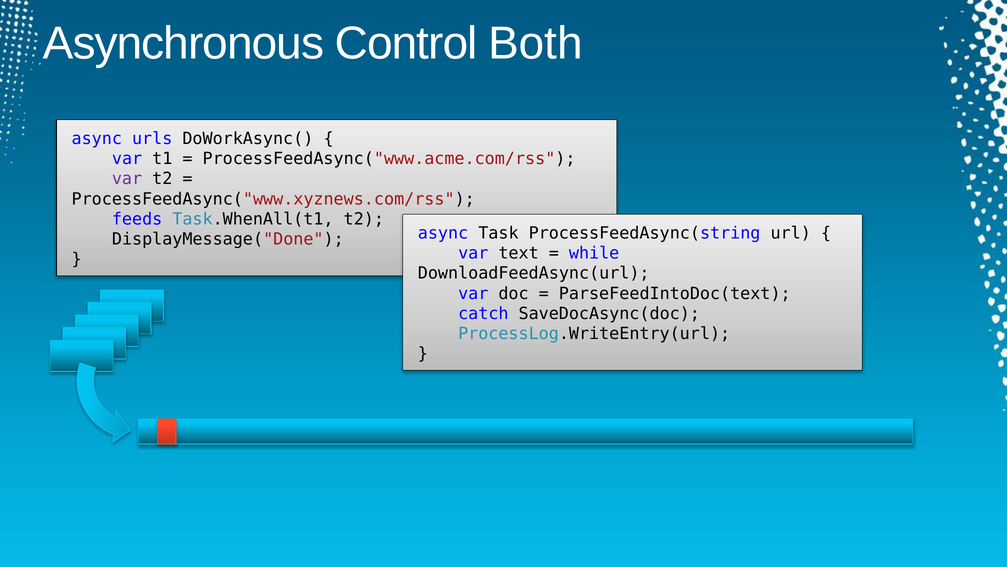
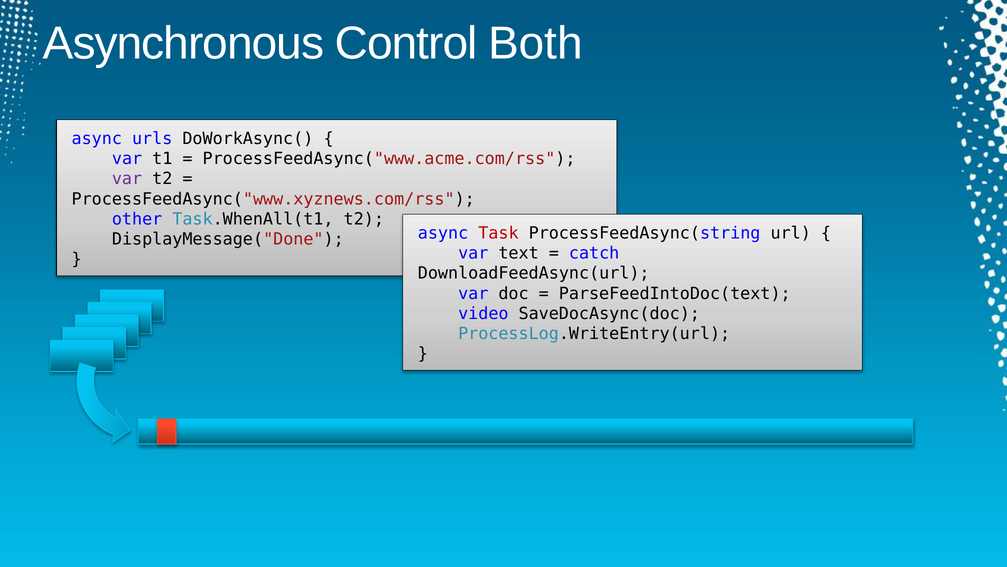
feeds: feeds -> other (137, 219)
Task colour: black -> red (498, 233)
while: while -> catch (594, 253)
catch: catch -> video (483, 313)
